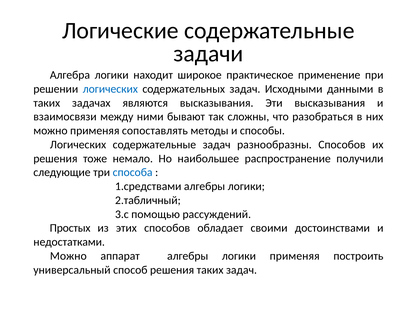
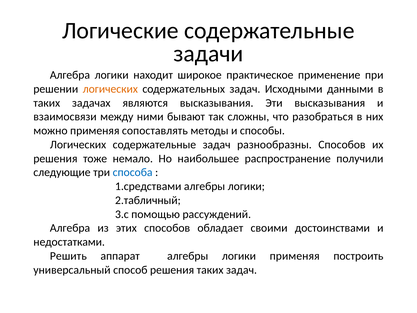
логических colour: blue -> orange (110, 89)
Простых: Простых -> Алгебра (70, 228)
Можно: Можно -> Решить (68, 256)
